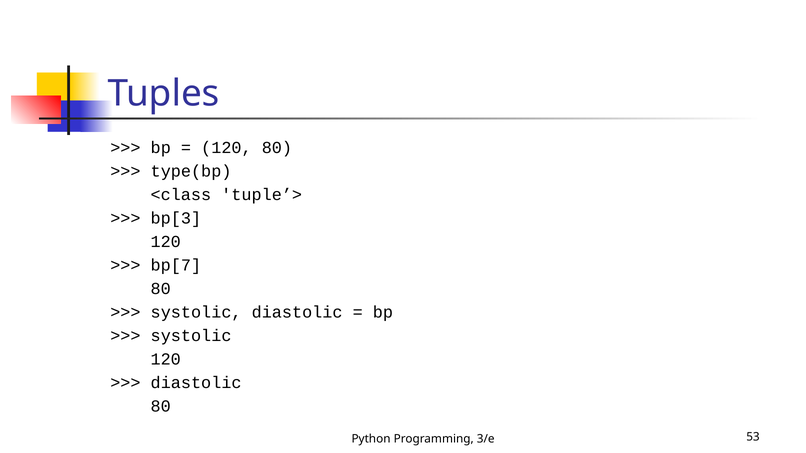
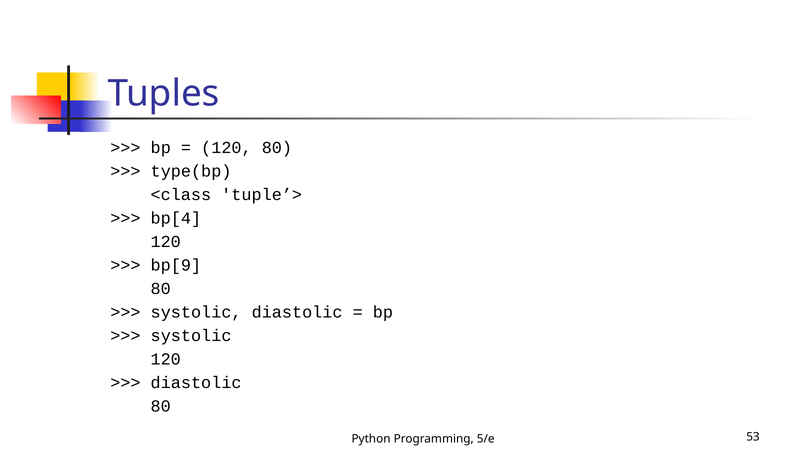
bp[3: bp[3 -> bp[4 (176, 218)
bp[7: bp[7 -> bp[9 (176, 265)
3/e: 3/e -> 5/e (486, 439)
